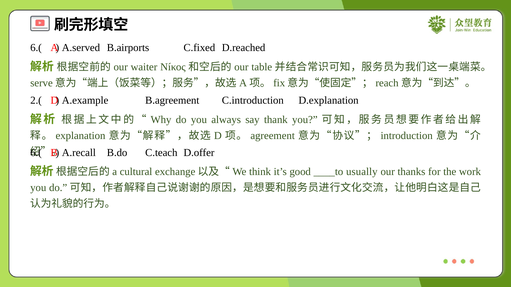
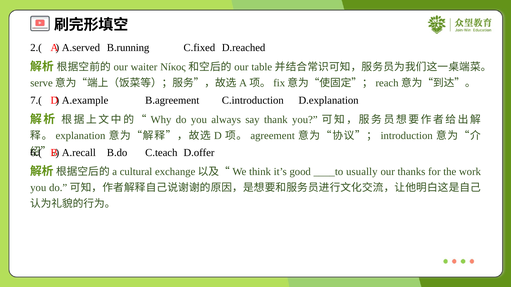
6.(: 6.( -> 2.( (36, 48)
B.airports: B.airports -> B.running (128, 48)
2.(: 2.( -> 7.( (36, 101)
